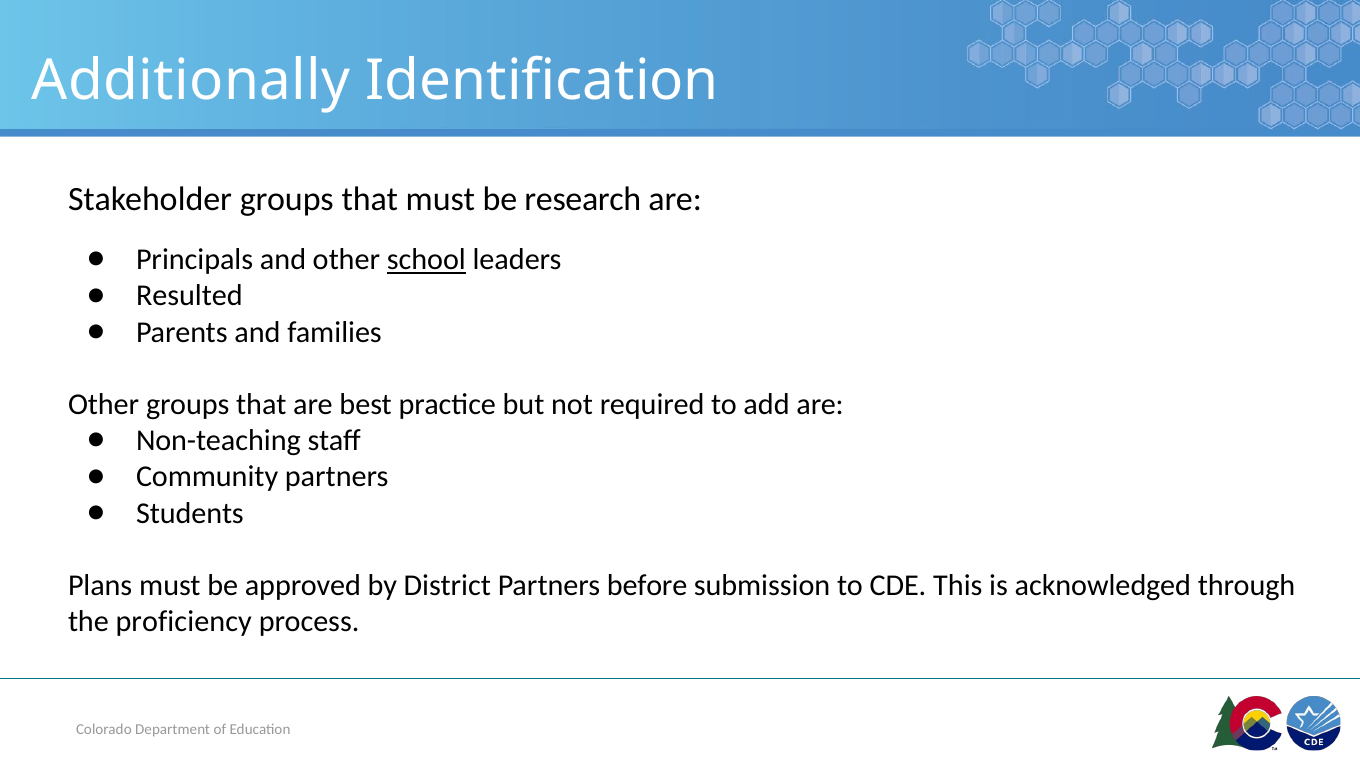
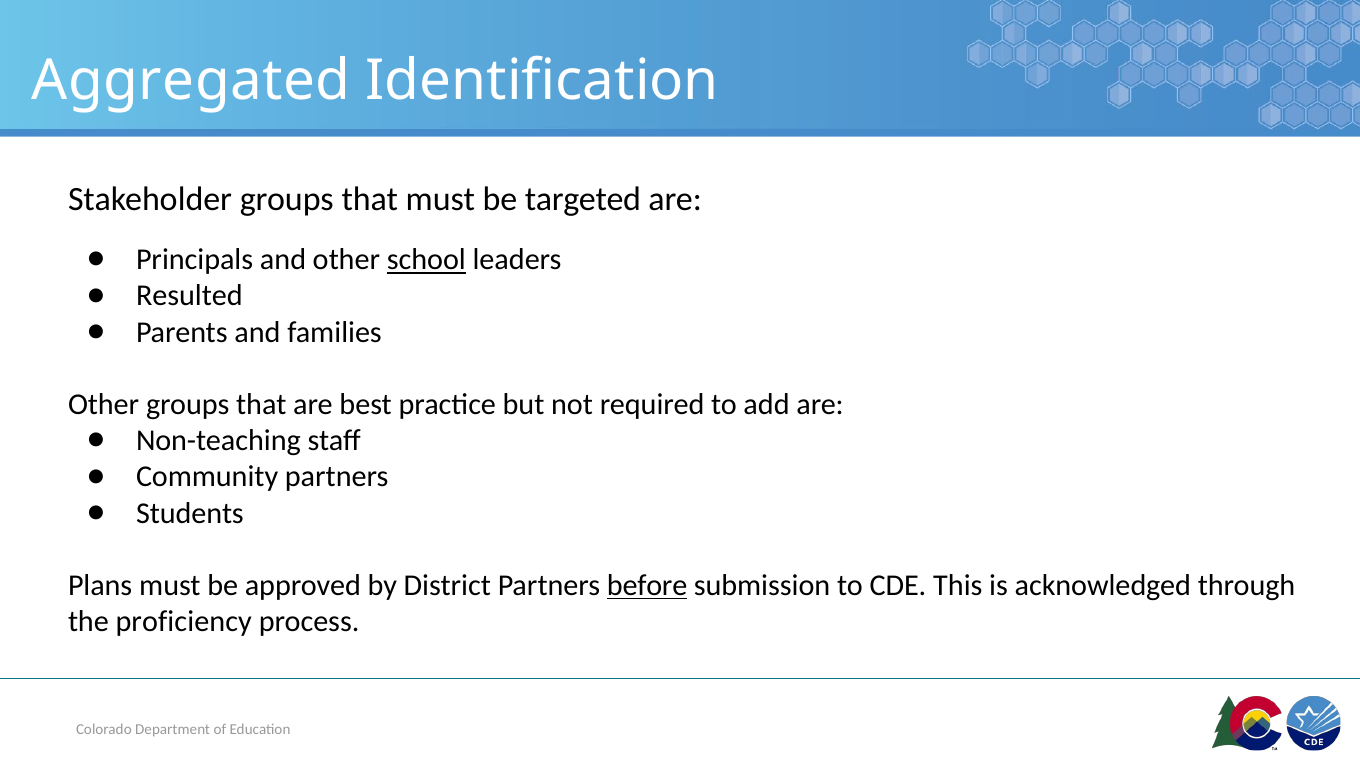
Additionally: Additionally -> Aggregated (191, 81)
research: research -> targeted (583, 199)
before underline: none -> present (647, 585)
